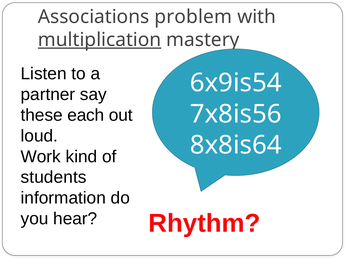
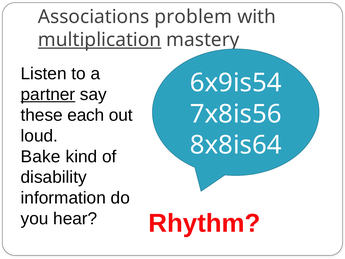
partner underline: none -> present (48, 94)
Work: Work -> Bake (41, 156)
students: students -> disability (54, 177)
